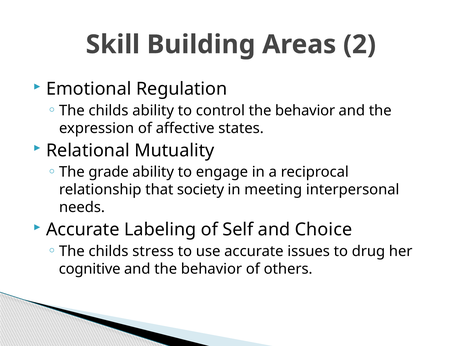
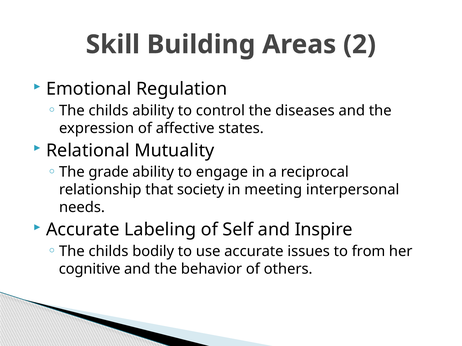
control the behavior: behavior -> diseases (305, 111)
Choice: Choice -> Inspire (324, 230)
stress: stress -> bodily (153, 252)
drug: drug -> from (369, 252)
